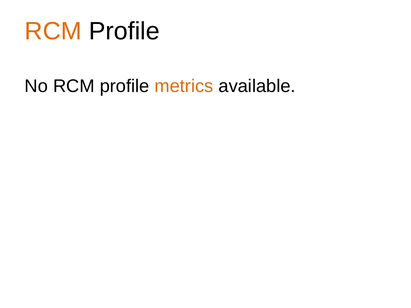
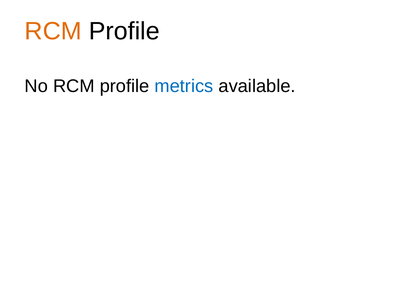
metrics colour: orange -> blue (184, 86)
